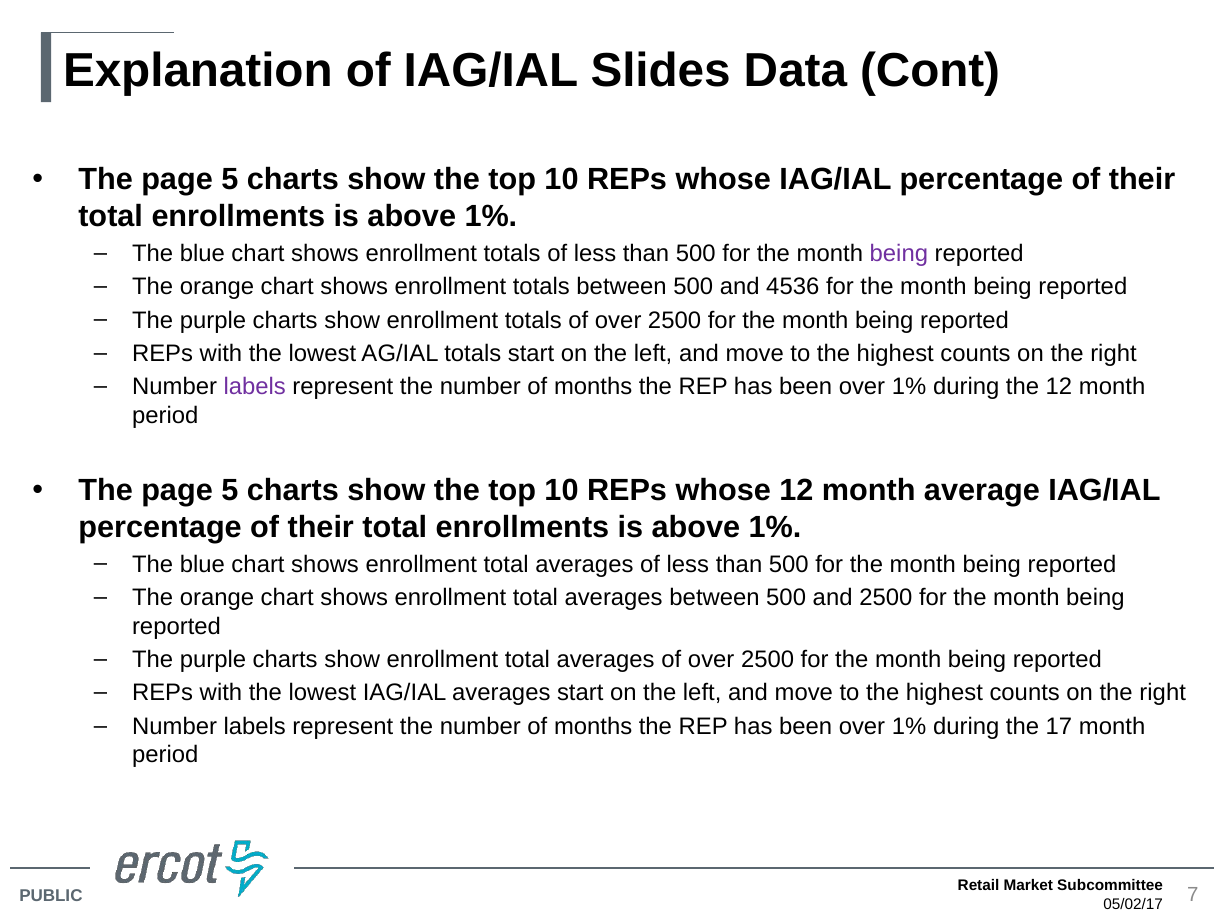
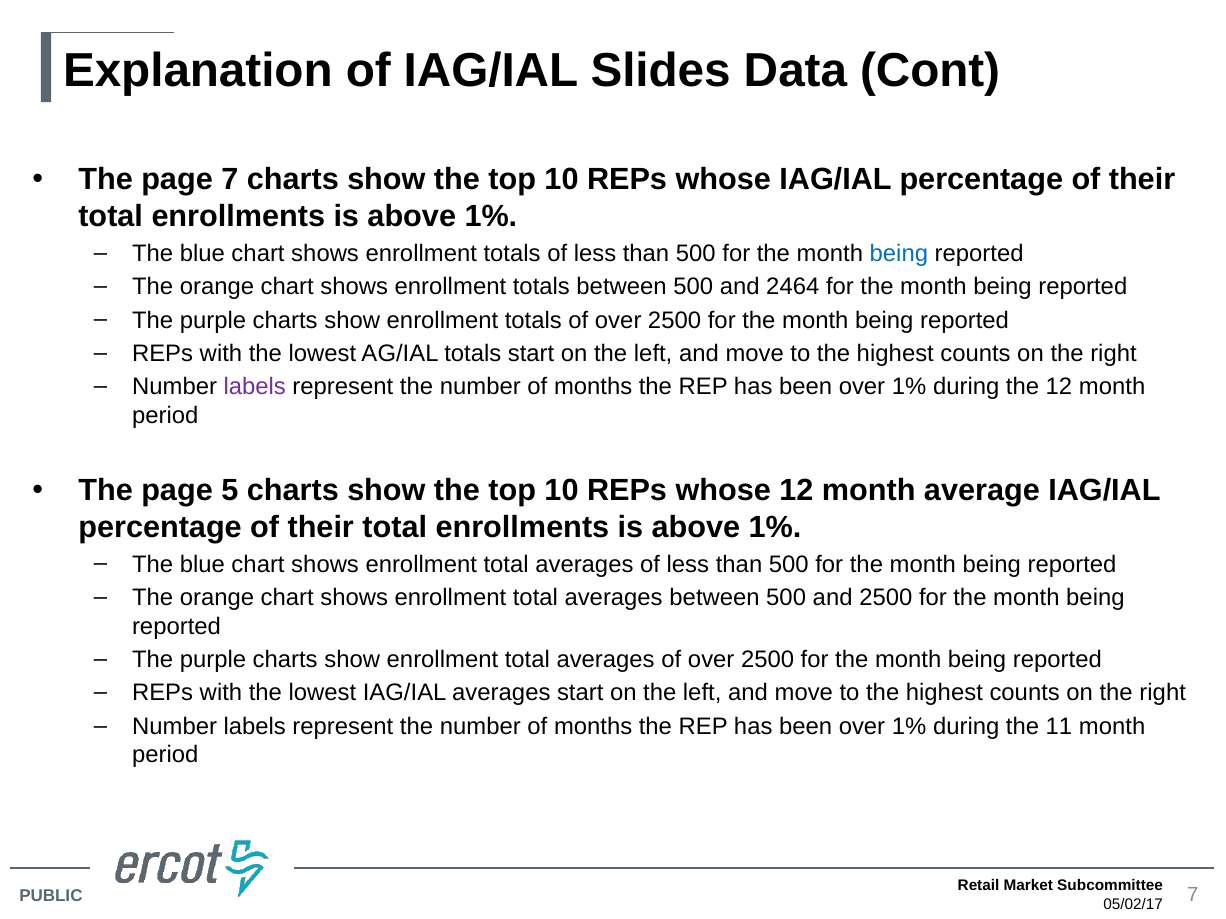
5: 5 -> 7 (230, 180)
being colour: purple -> blue (899, 254)
4536: 4536 -> 2464 (793, 287)
17: 17 -> 11 (1059, 727)
